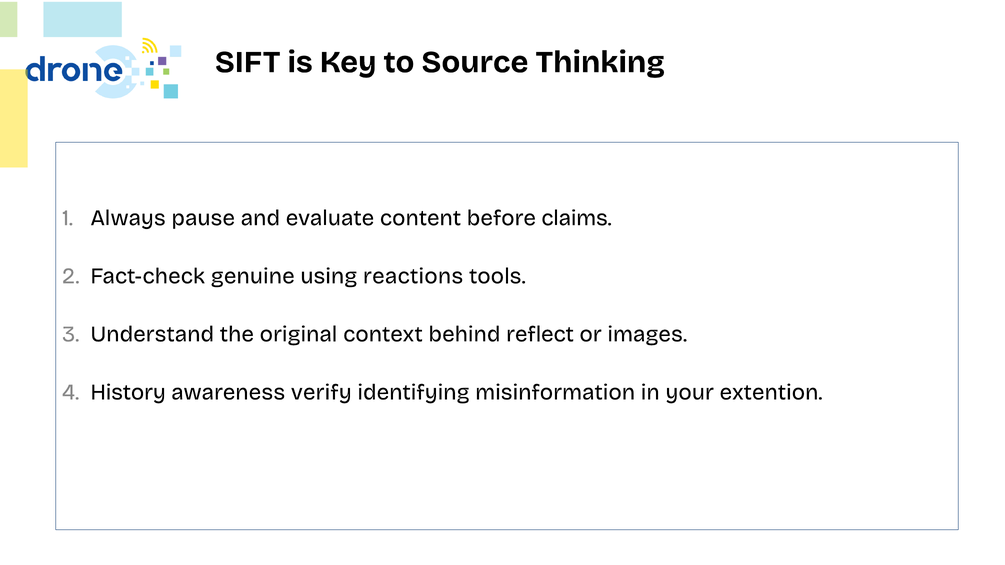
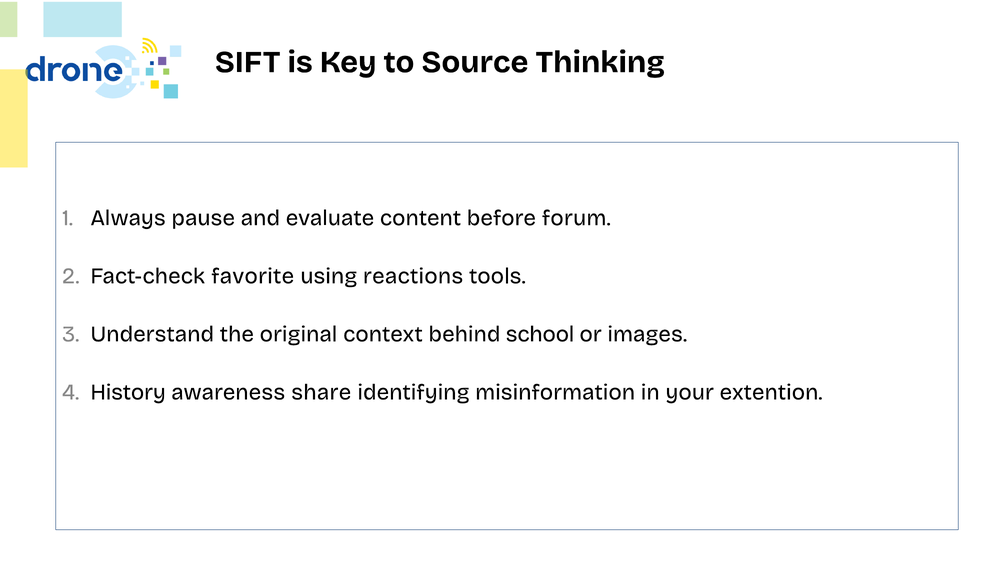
claims: claims -> forum (576, 218)
genuine: genuine -> favorite (253, 276)
reflect: reflect -> school (540, 334)
verify: verify -> share (321, 392)
